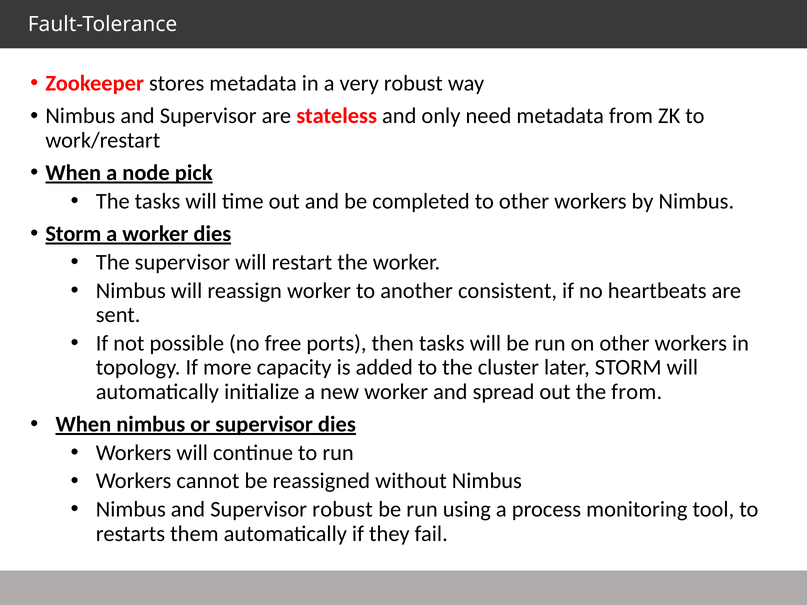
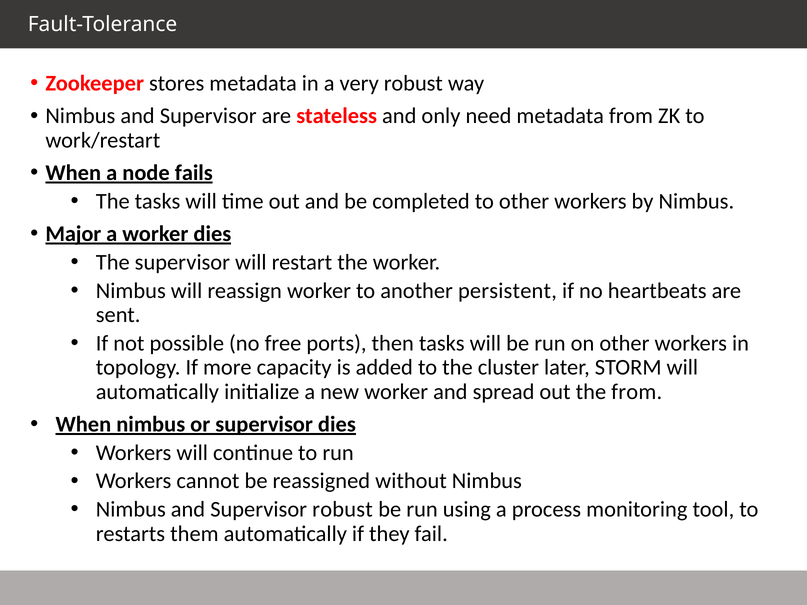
pick: pick -> fails (194, 173)
Storm: Storm -> Major (73, 234)
consistent: consistent -> persistent (507, 291)
